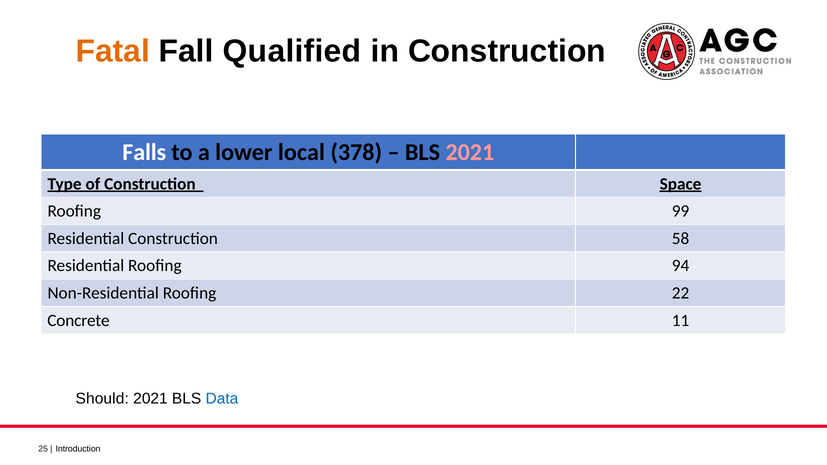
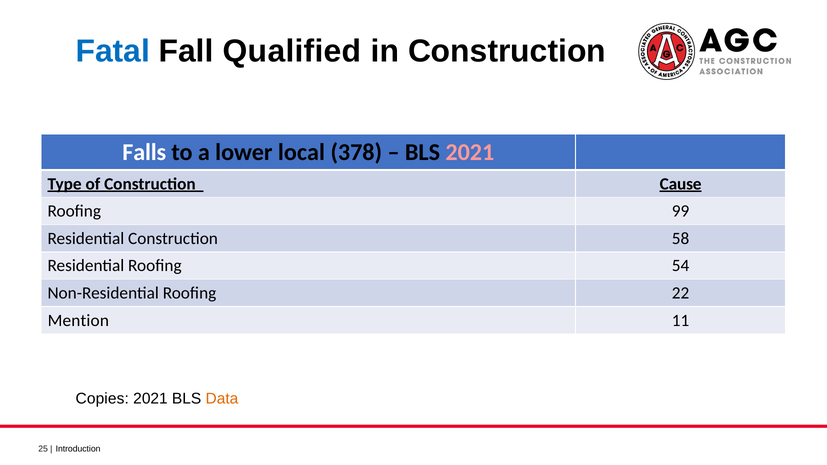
Fatal colour: orange -> blue (113, 51)
Space: Space -> Cause (681, 184)
94: 94 -> 54 (681, 266)
Concrete: Concrete -> Mention (78, 321)
Should: Should -> Copies (102, 399)
Data colour: blue -> orange (222, 399)
